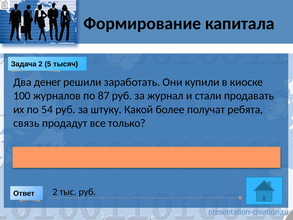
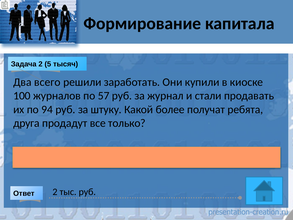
денег: денег -> всего (47, 82)
87: 87 -> 57 (104, 96)
54: 54 -> 94 (47, 109)
связь: связь -> друга (26, 123)
